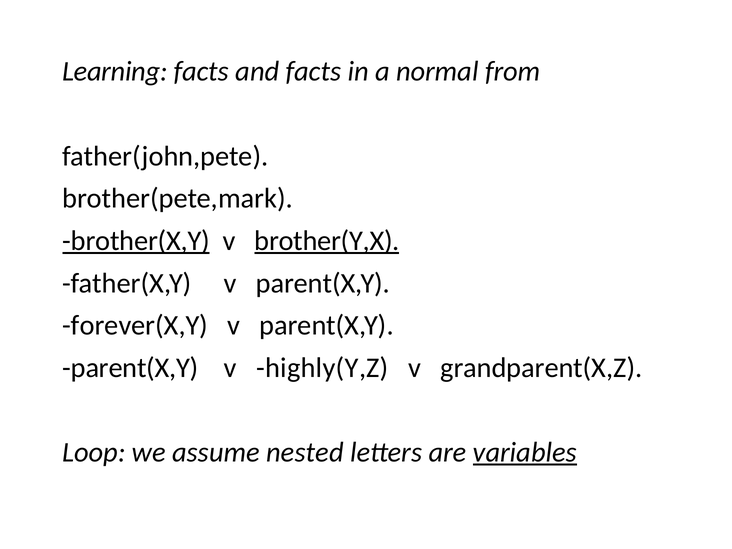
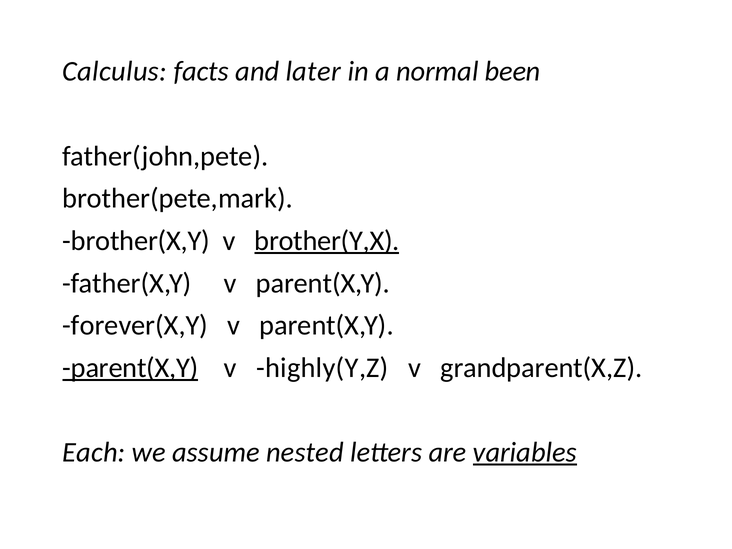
Learning: Learning -> Calculus (115, 72)
and facts: facts -> later (313, 72)
from: from -> been (513, 72)
brother(X,Y underline: present -> none (136, 241)
parent(X,Y underline: none -> present (130, 368)
Loop: Loop -> Each (94, 452)
